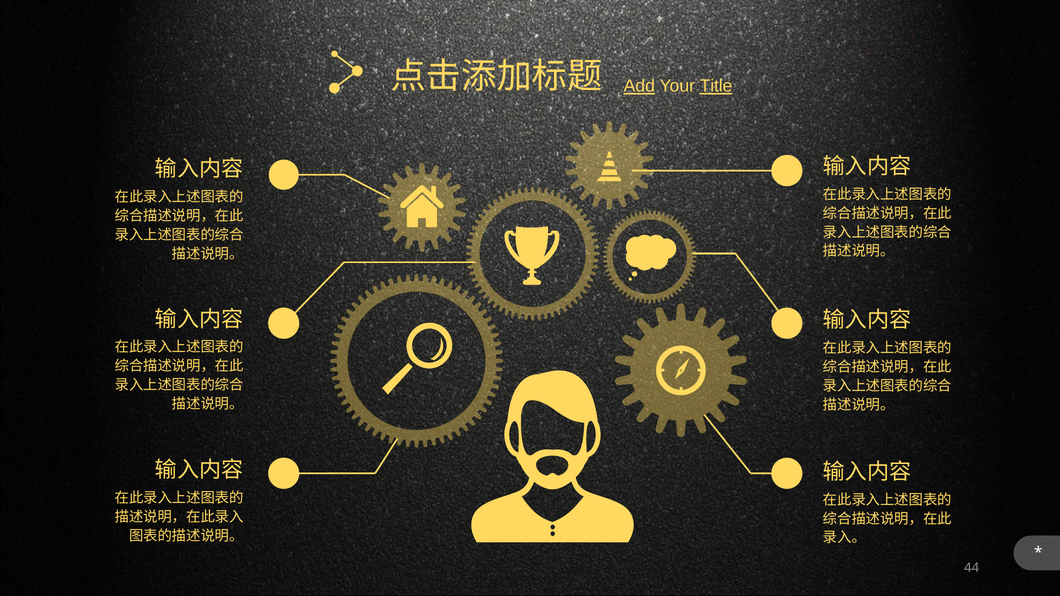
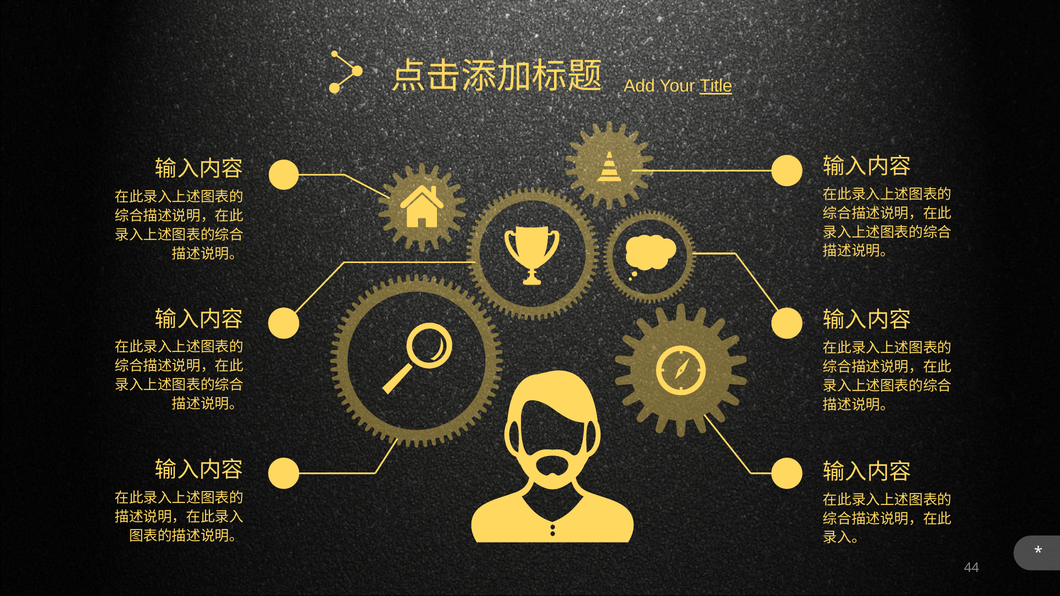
Add underline: present -> none (639, 86)
